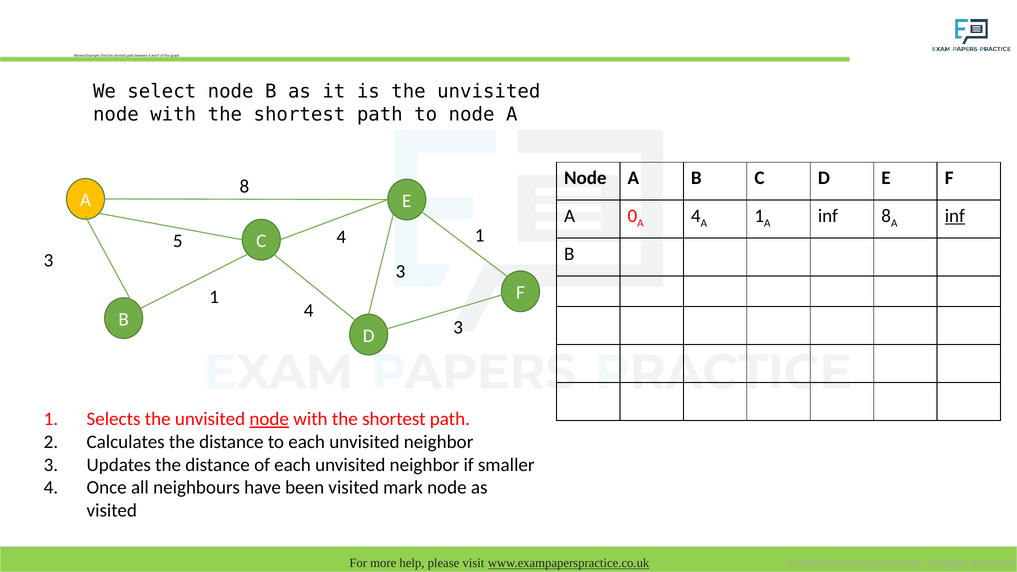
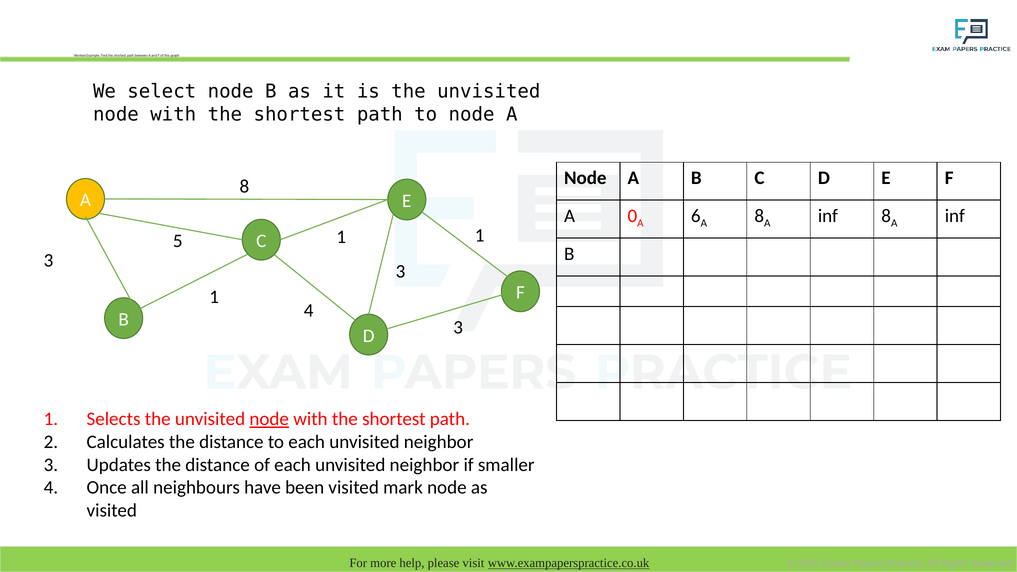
A 4: 4 -> 6 (696, 216)
A 1: 1 -> 8 (759, 216)
inf underline: present -> none (955, 216)
5 4: 4 -> 1 (341, 237)
